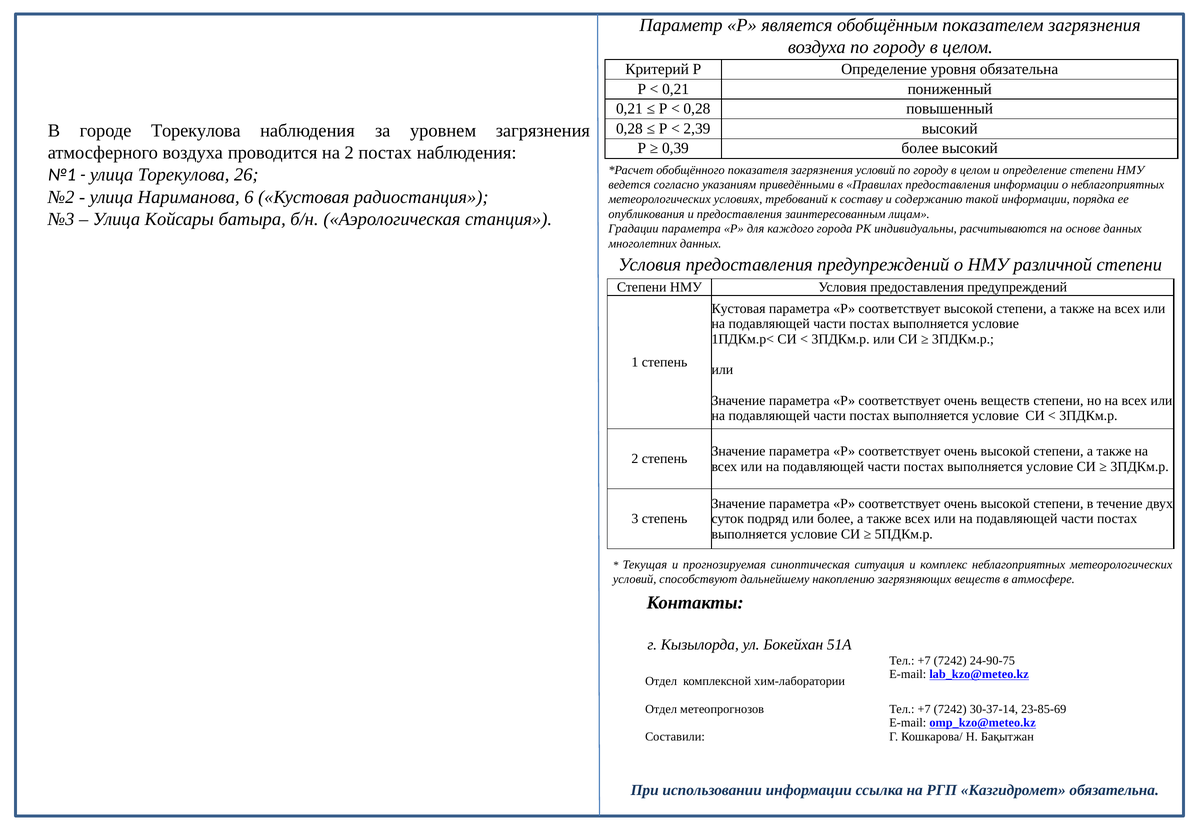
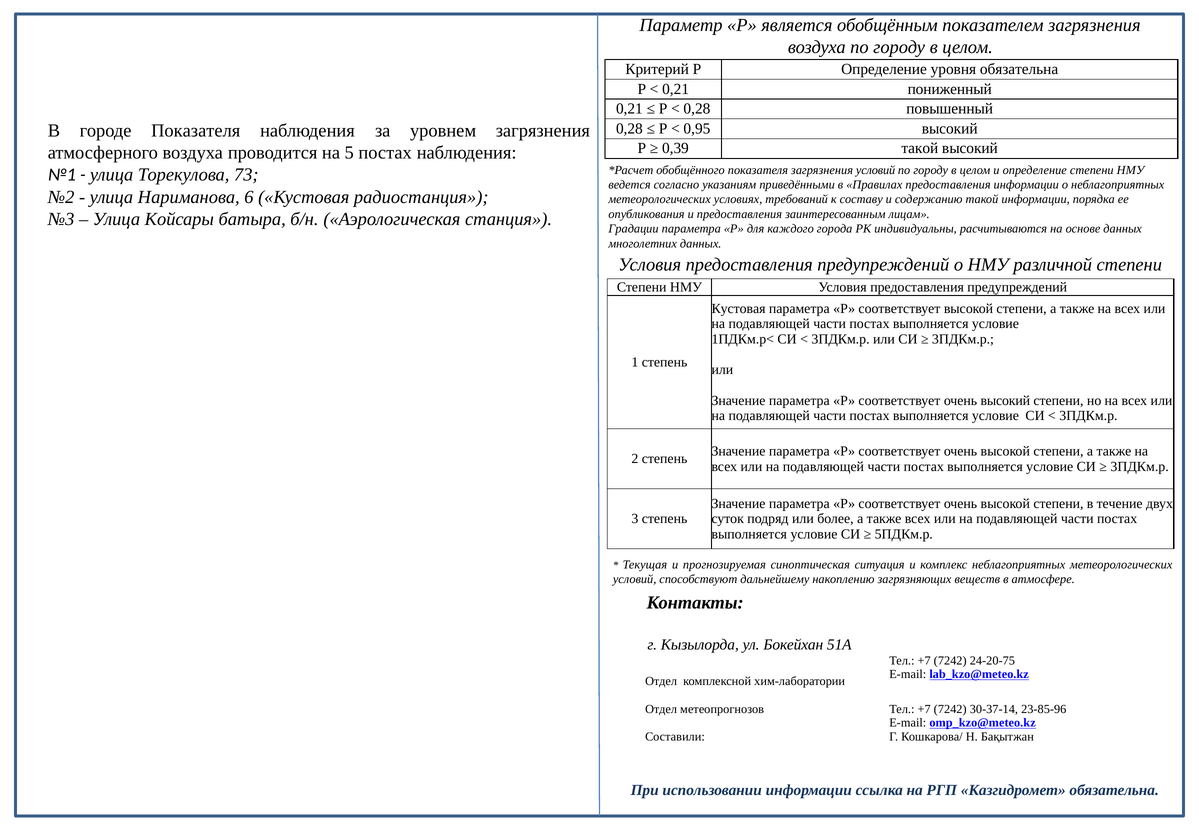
2,39: 2,39 -> 0,95 (697, 129)
городе Торекулова: Торекулова -> Показателя (196, 131)
0,39 более: более -> такой (920, 148)
на 2: 2 -> 5 (349, 153)
26: 26 -> 73 (246, 175)
очень веществ: веществ -> высокий (1005, 401)
24-90-75: 24-90-75 -> 24-20-75 (992, 661)
23-85-69: 23-85-69 -> 23-85-96 (1044, 709)
